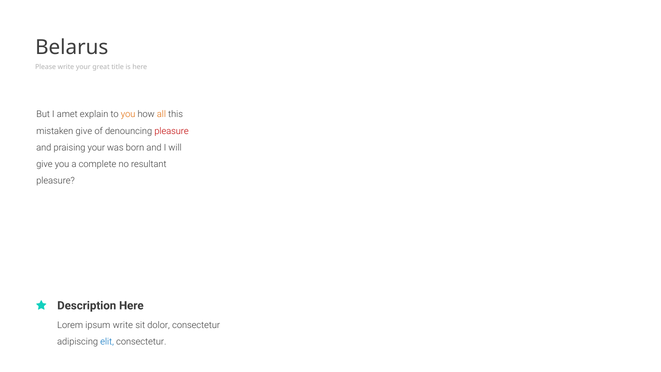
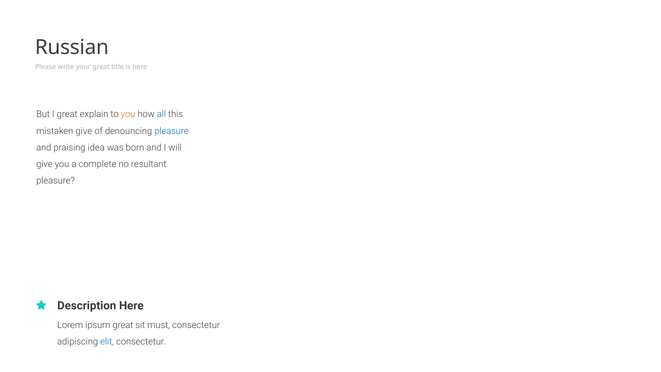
Belarus: Belarus -> Russian (72, 48)
I amet: amet -> great (67, 114)
all colour: orange -> blue (161, 114)
pleasure colour: red -> blue (172, 131)
praising your: your -> idea (96, 147)
ipsum write: write -> great (123, 325)
dolor: dolor -> must (159, 325)
